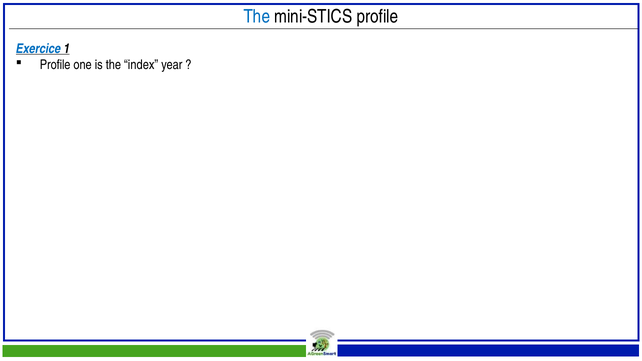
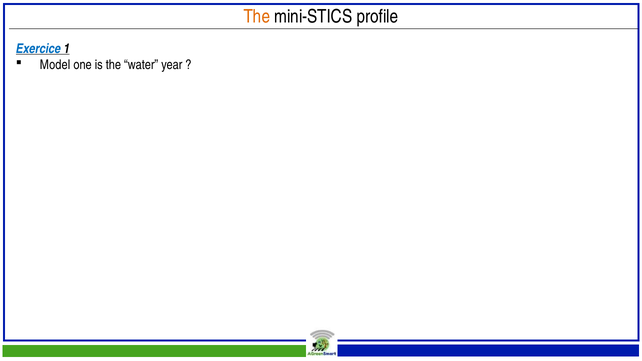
The colour: blue -> orange (257, 17)
Profile: Profile -> Model (55, 65)
index: index -> water (141, 65)
